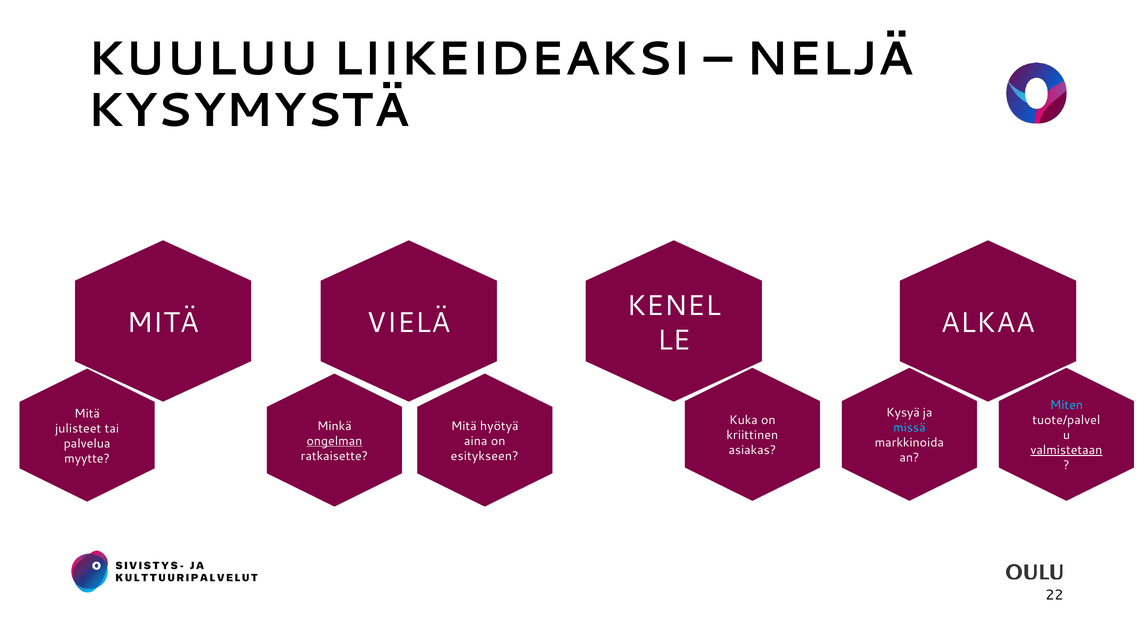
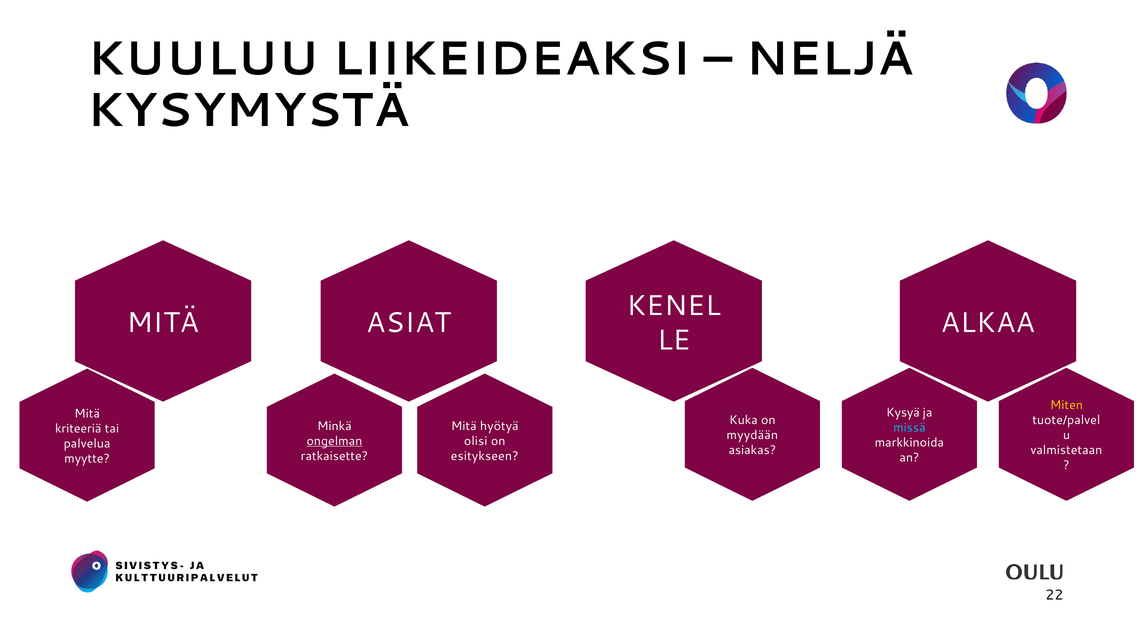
VIELÄ: VIELÄ -> ASIAT (409, 323)
Miten colour: light blue -> yellow (1066, 405)
julisteet: julisteet -> kriteeriä (78, 429)
kriittinen: kriittinen -> myydään (752, 435)
aina: aina -> olisi (476, 441)
valmistetaan underline: present -> none (1066, 450)
